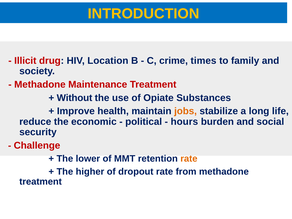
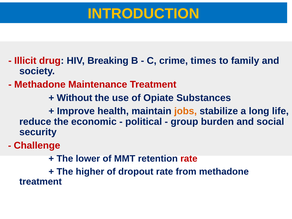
Location: Location -> Breaking (108, 61)
hours: hours -> group (184, 122)
rate colour: orange -> red (189, 159)
